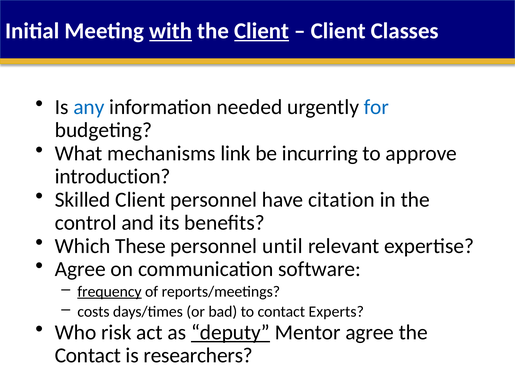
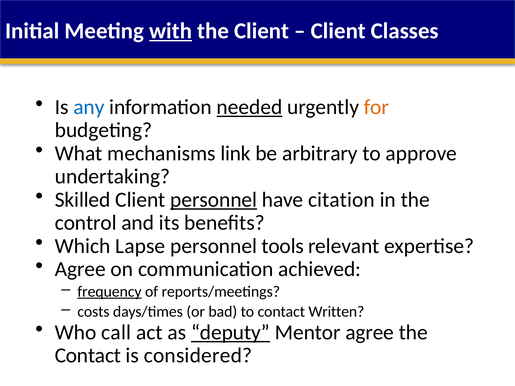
Client underline: present -> none (262, 31)
needed underline: none -> present (249, 107)
for colour: blue -> orange (376, 107)
incurring: incurring -> arbitrary (320, 153)
introduction: introduction -> undertaking (112, 177)
personnel underline: none -> present (214, 200)
These: These -> Lapse (140, 246)
until: until -> tools (283, 246)
software: software -> achieved (320, 269)
Experts: Experts -> Written (336, 312)
risk: risk -> call (116, 333)
researchers: researchers -> considered (198, 356)
